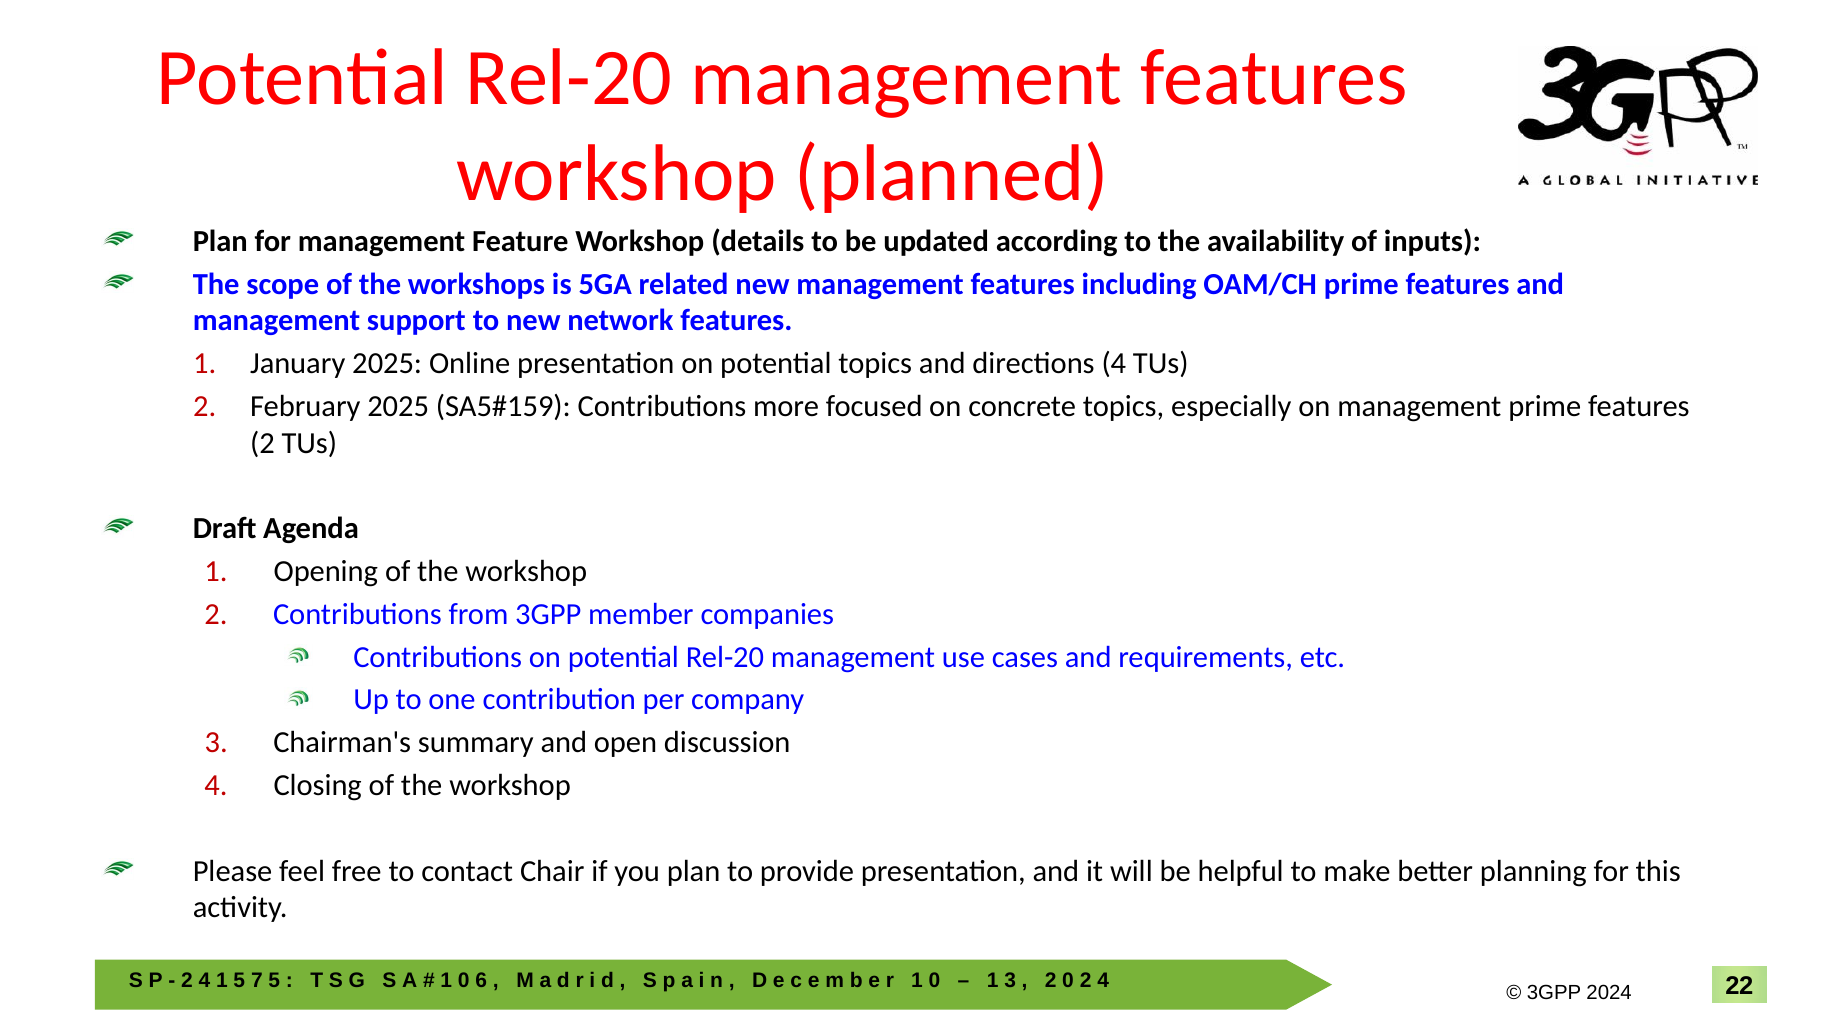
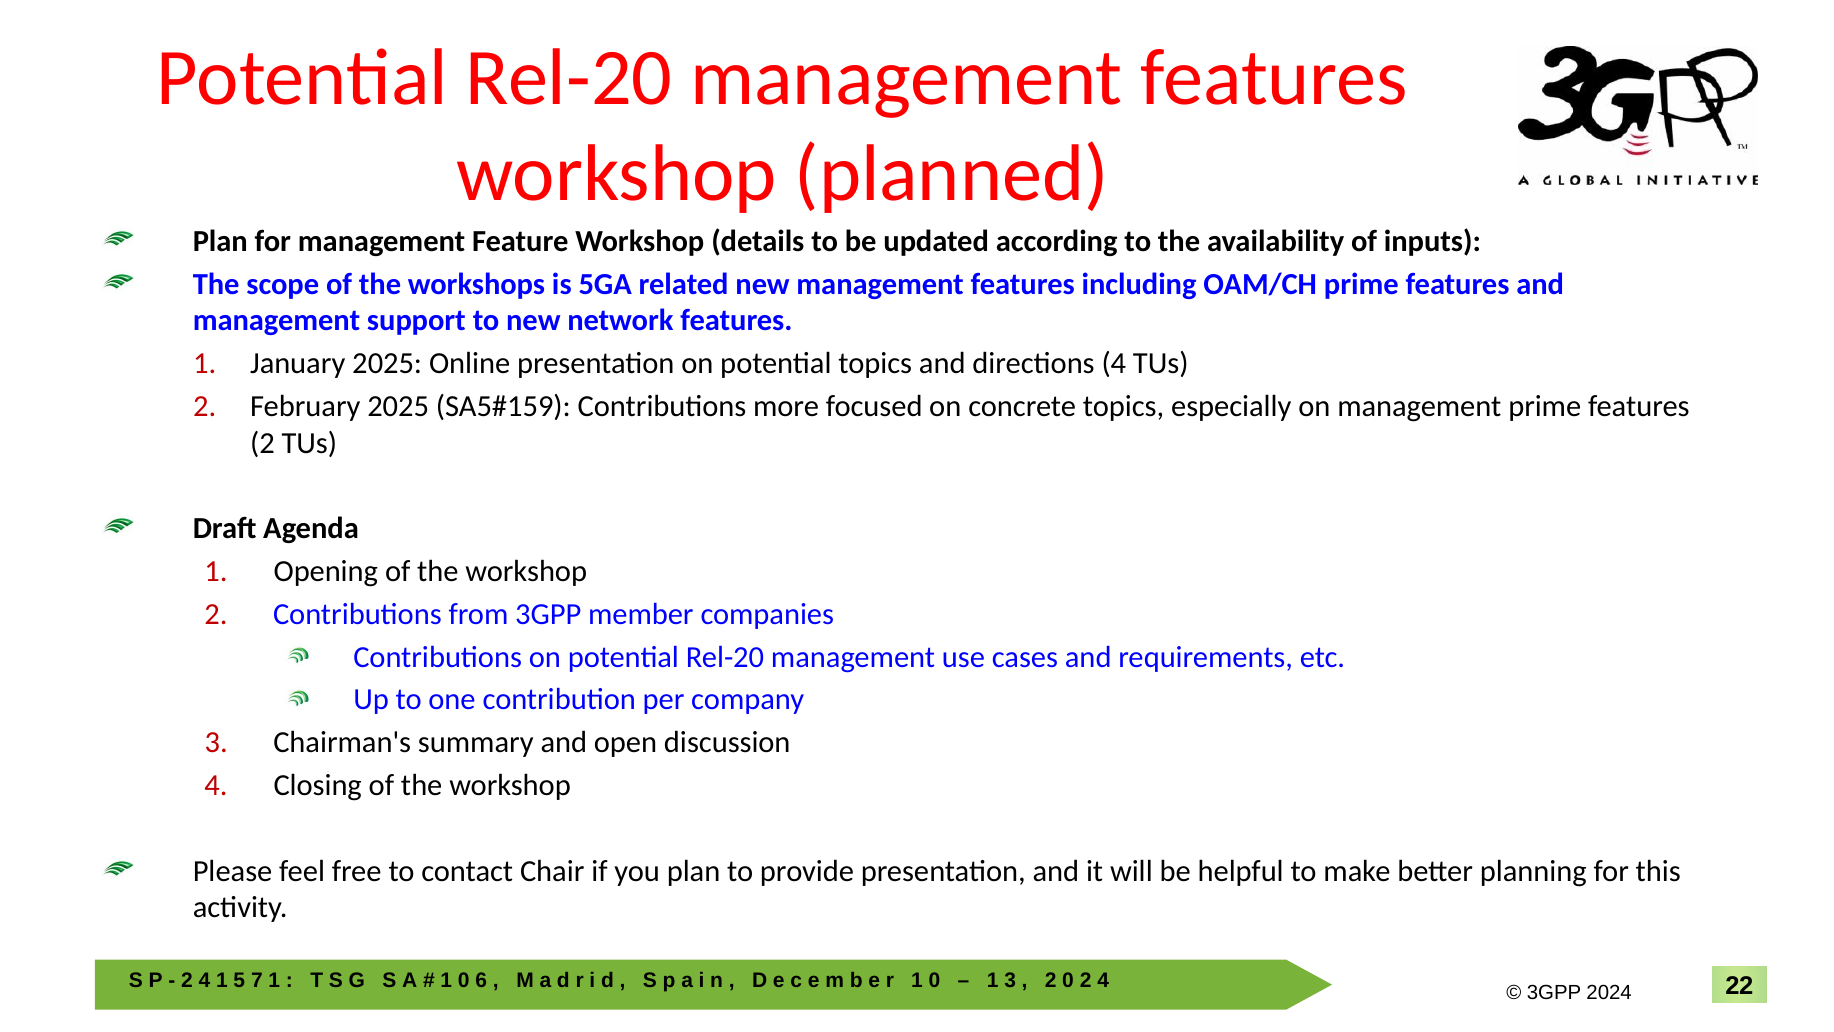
5: 5 -> 1 (274, 980)
